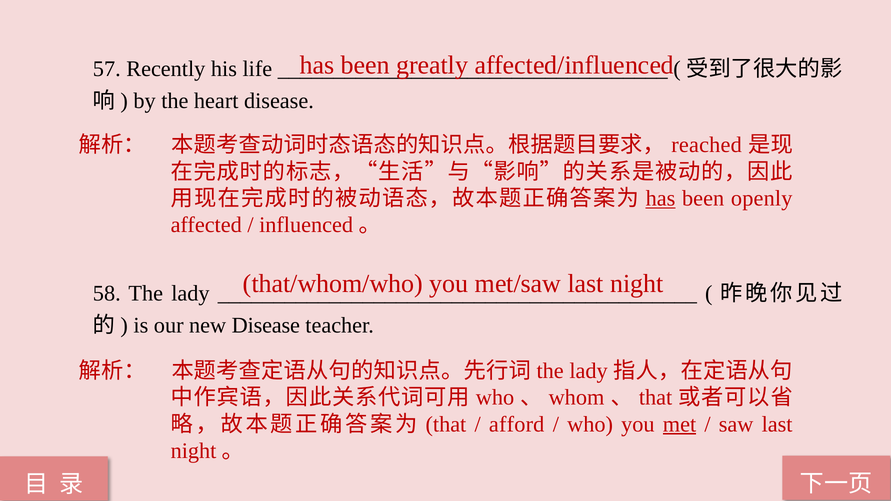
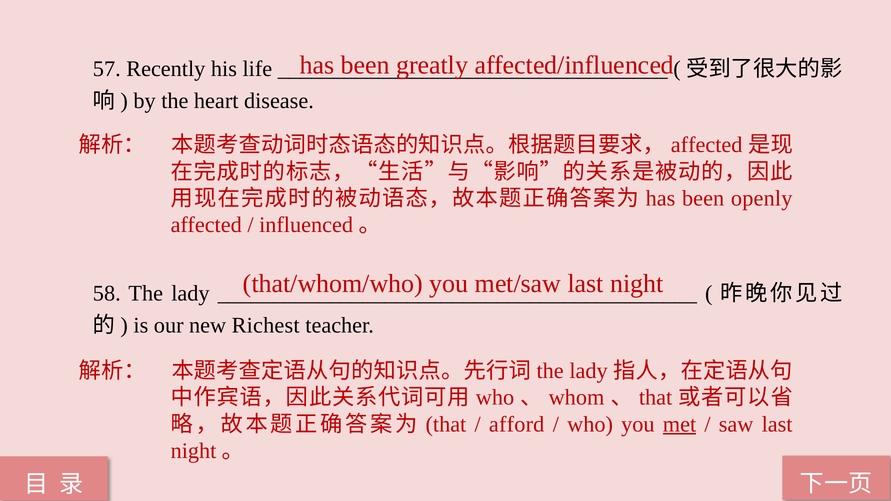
reached: reached -> affected (707, 145)
has underline: present -> none (661, 198)
new Disease: Disease -> Richest (266, 325)
